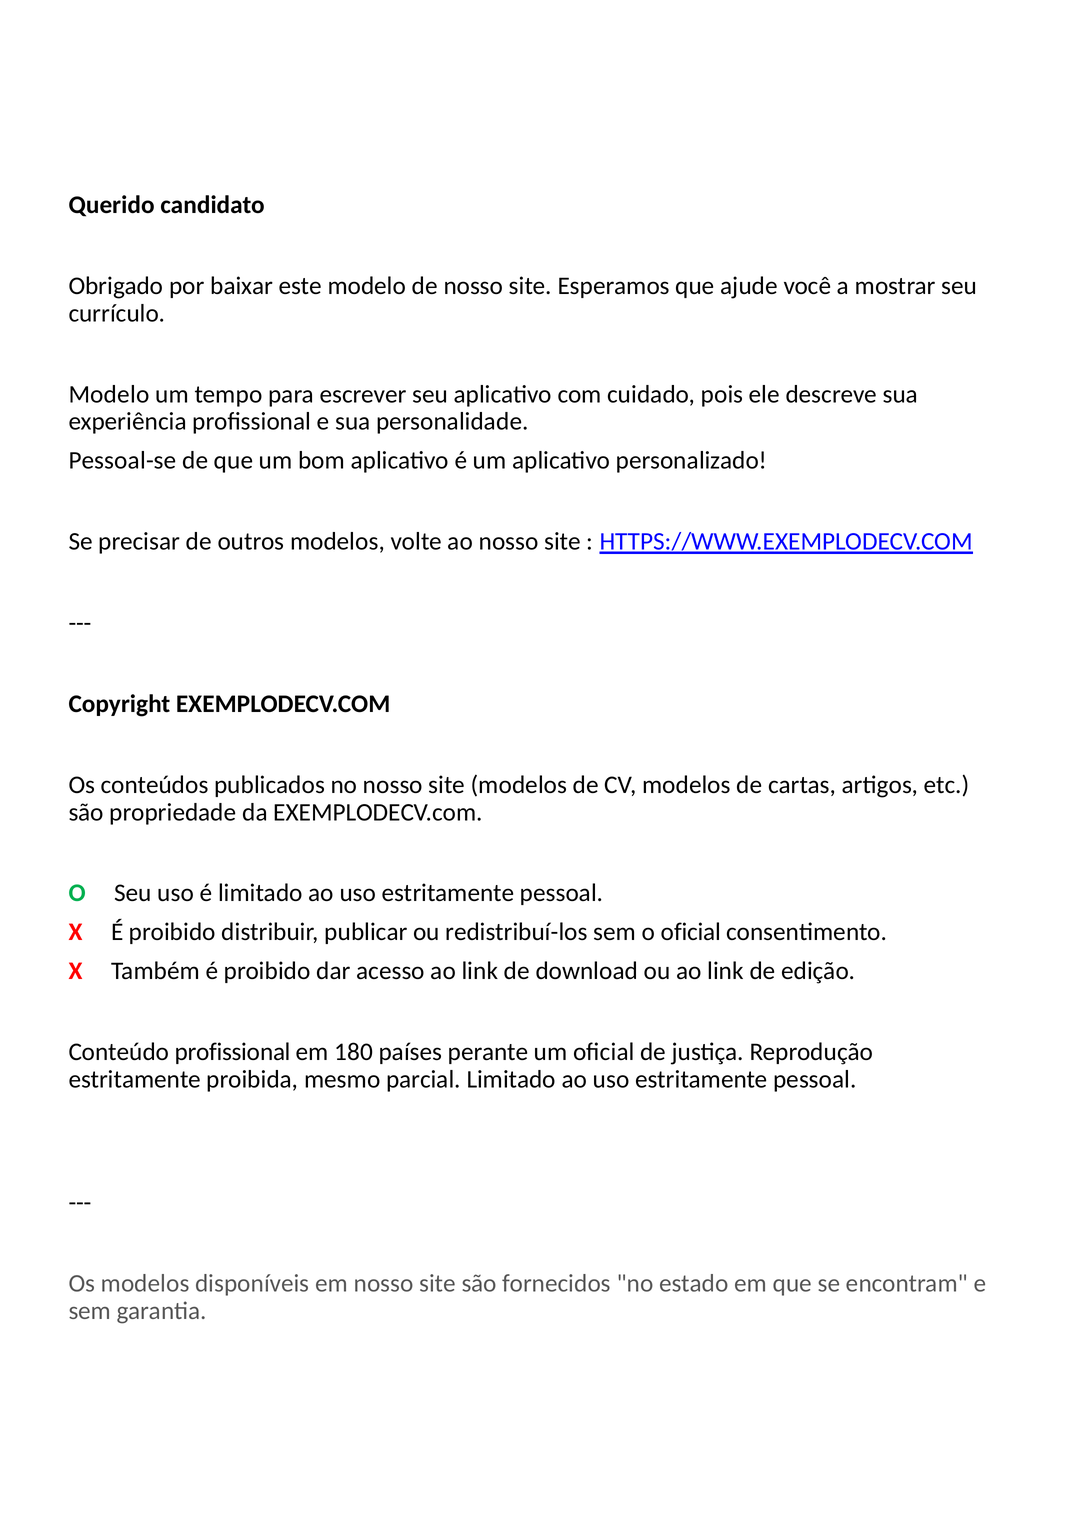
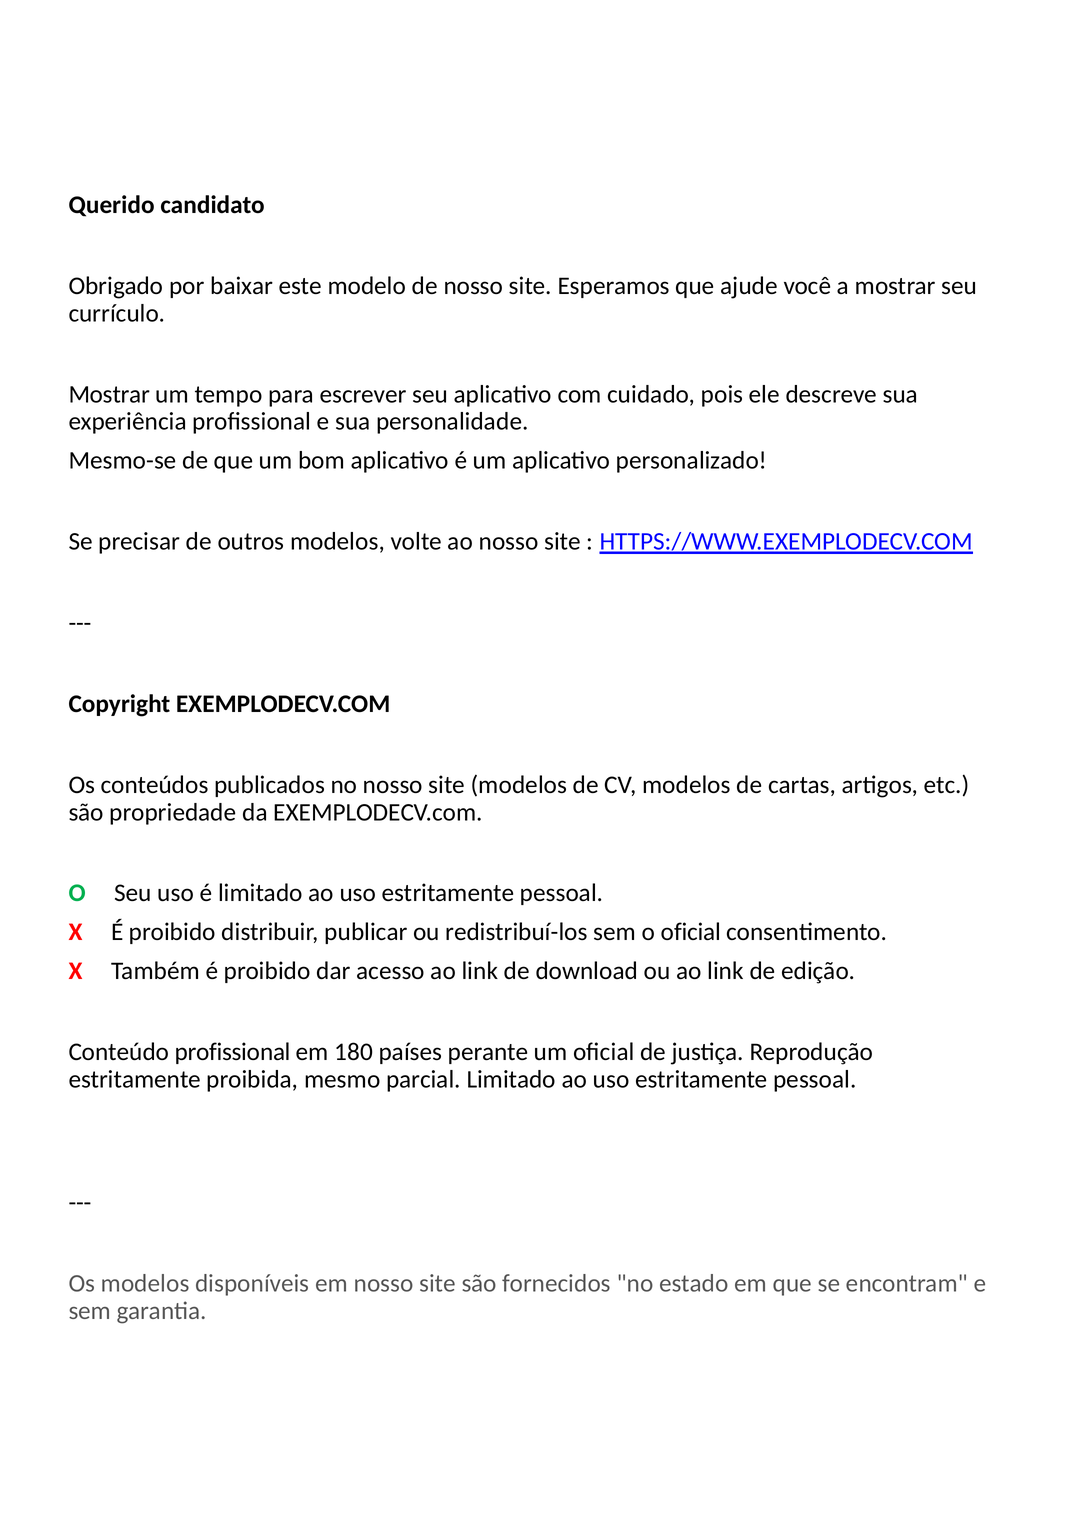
Modelo: Modelo -> Mostrar (109, 394)
Pessoal-se: Pessoal-se -> Mesmo-se (123, 461)
